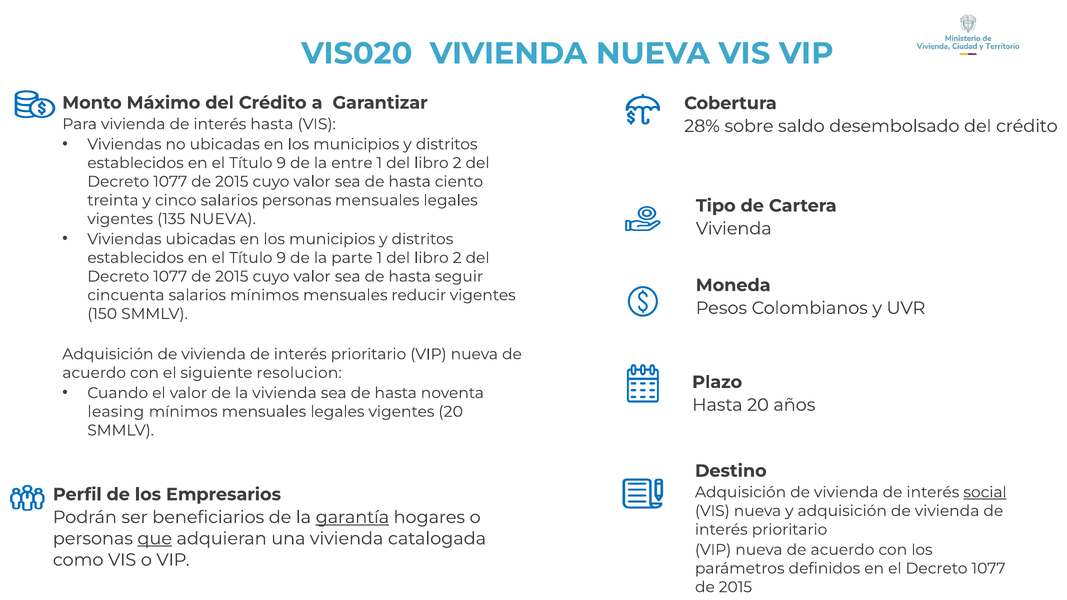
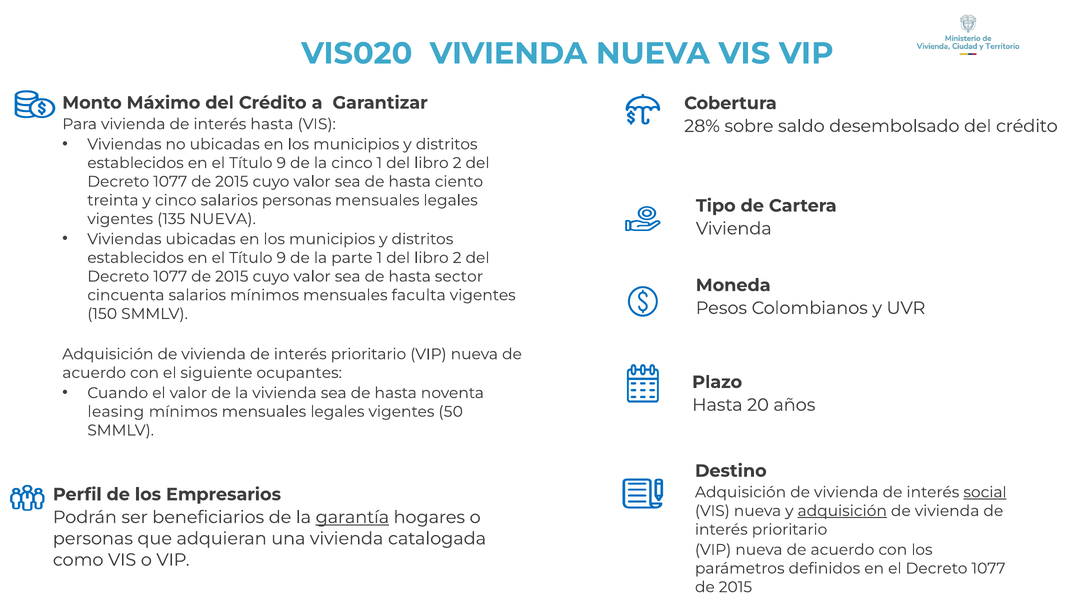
la entre: entre -> cinco (352, 163)
seguir: seguir -> sector (459, 277)
reducir: reducir -> faculta (419, 295)
resolucion: resolucion -> ocupantes (299, 373)
vigentes 20: 20 -> 50 (451, 412)
adquisición underline: none -> present (842, 511)
que underline: present -> none (155, 539)
